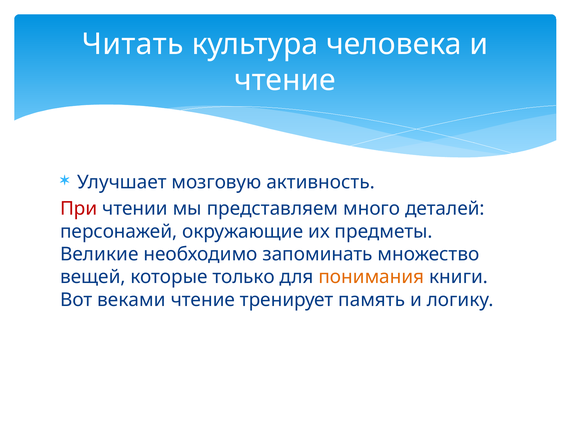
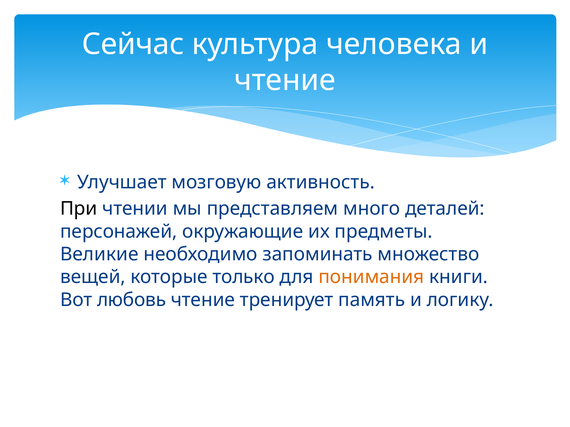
Читать: Читать -> Сейчас (133, 44)
При colour: red -> black (79, 209)
веками: веками -> любовь (132, 300)
